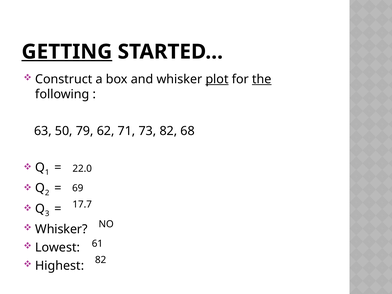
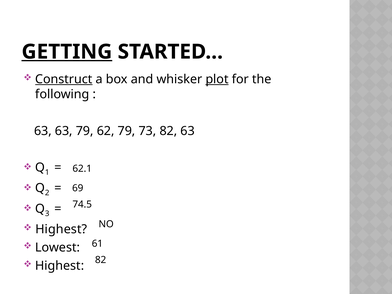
Construct underline: none -> present (64, 79)
the underline: present -> none (262, 79)
63 50: 50 -> 63 (64, 131)
62 71: 71 -> 79 (127, 131)
82 68: 68 -> 63 (188, 131)
22.0: 22.0 -> 62.1 (82, 169)
17.7: 17.7 -> 74.5 (82, 204)
Whisker: Whisker -> Highest (61, 229)
